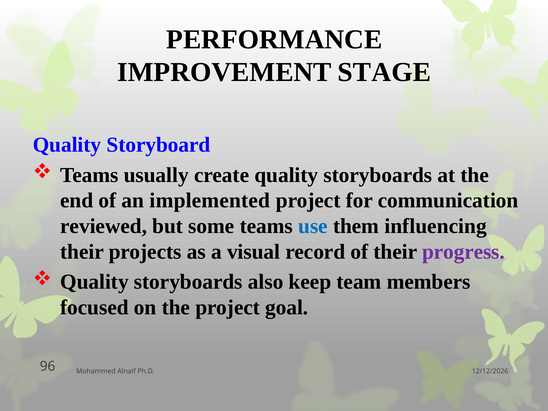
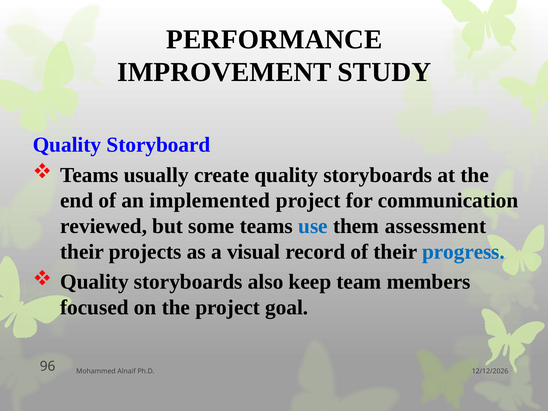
STAGE: STAGE -> STUDY (384, 72)
influencing: influencing -> assessment (435, 226)
progress colour: purple -> blue (464, 252)
